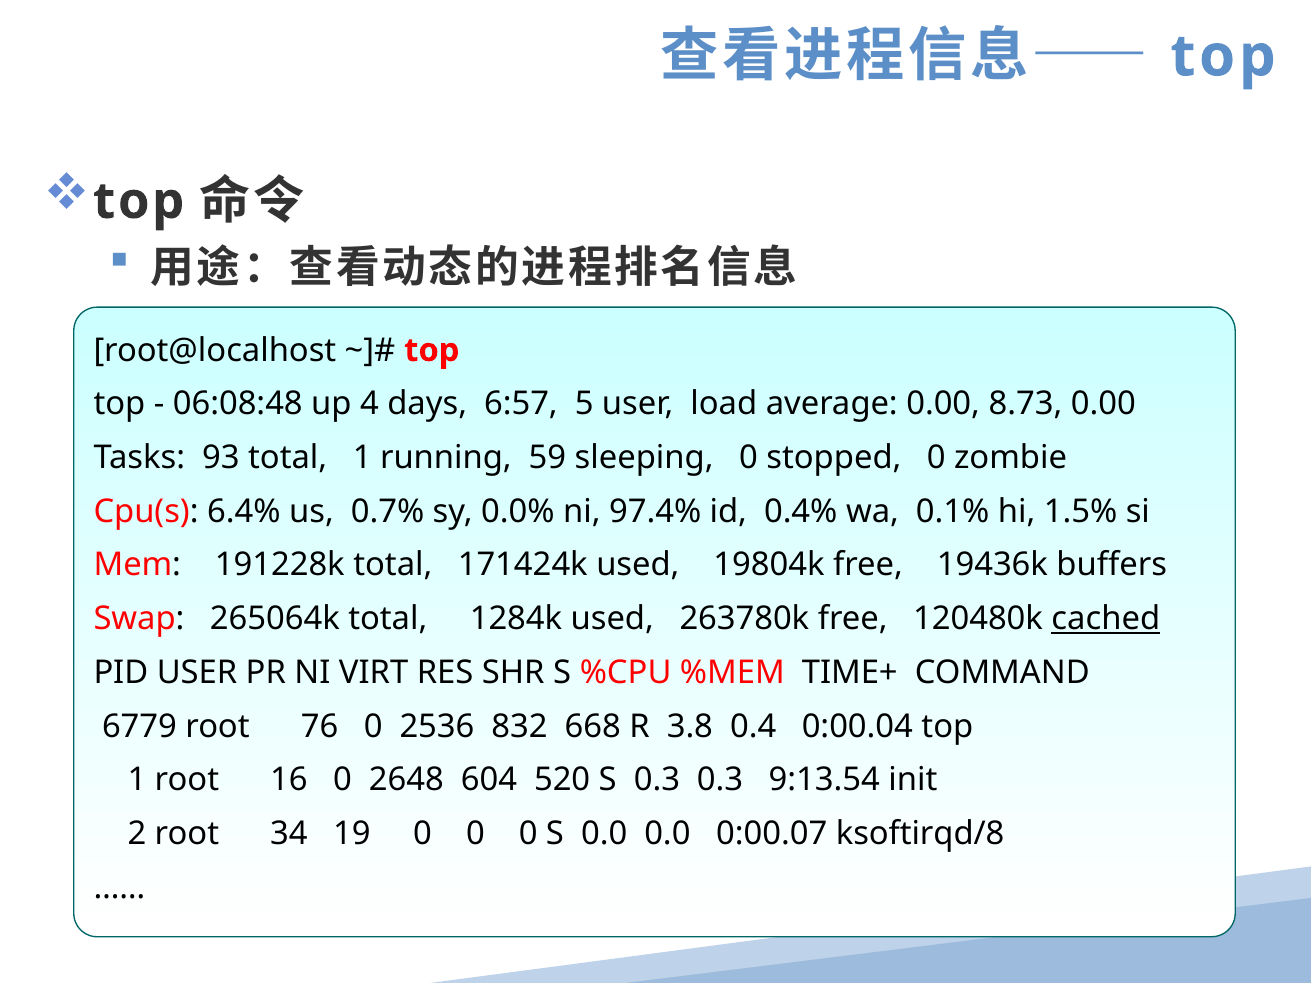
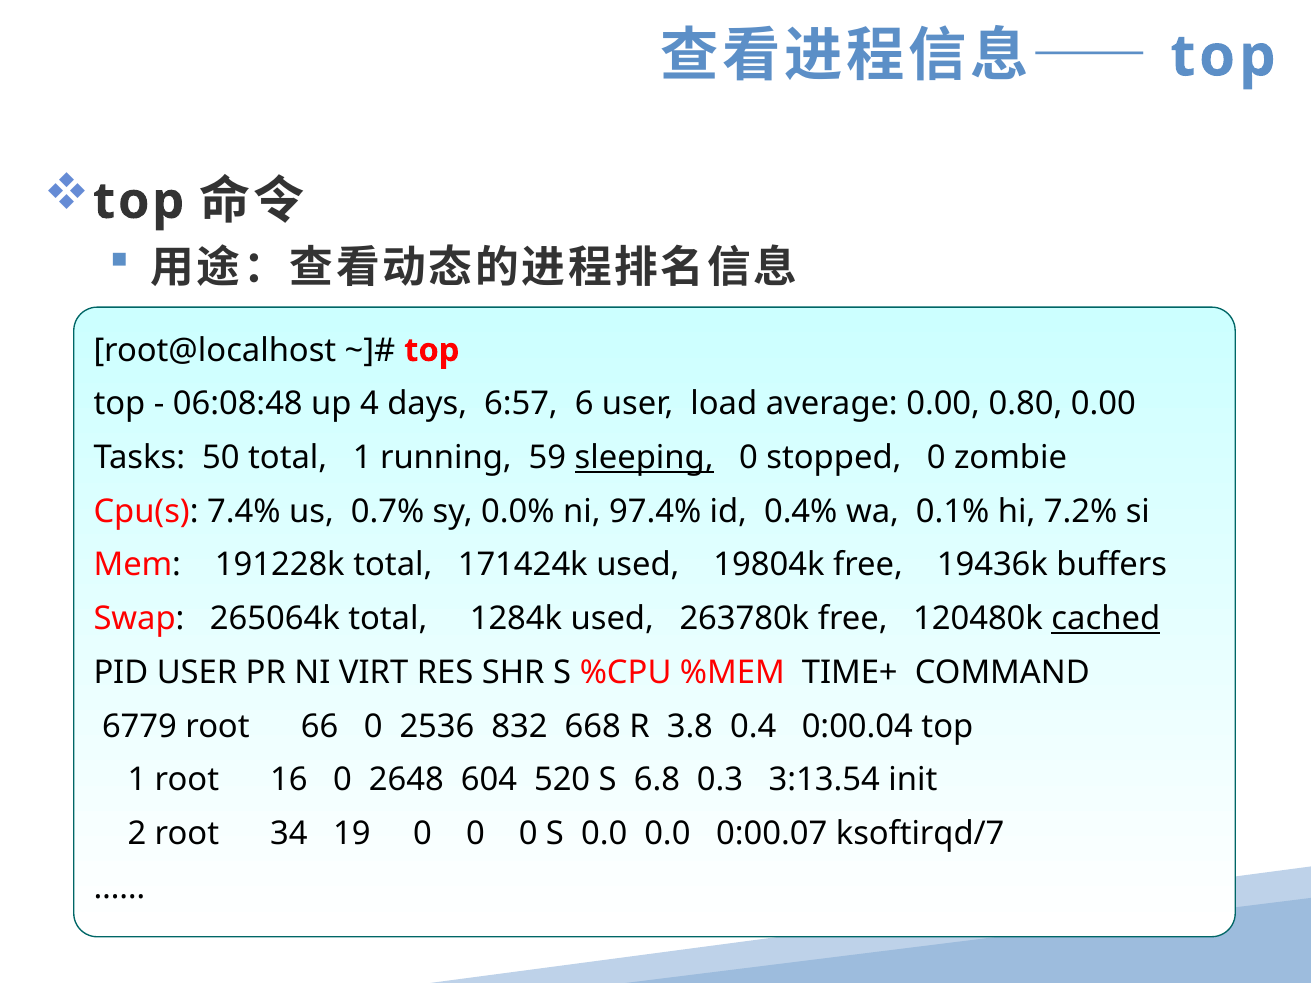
5: 5 -> 6 (584, 404)
8.73: 8.73 -> 0.80 (1025, 404)
93: 93 -> 50 (221, 458)
sleeping underline: none -> present (644, 458)
6.4%: 6.4% -> 7.4% (244, 512)
1.5%: 1.5% -> 7.2% (1081, 512)
76: 76 -> 66 (320, 726)
S 0.3: 0.3 -> 6.8 (657, 780)
9:13.54: 9:13.54 -> 3:13.54 (824, 780)
ksoftirqd/8: ksoftirqd/8 -> ksoftirqd/7 (920, 834)
